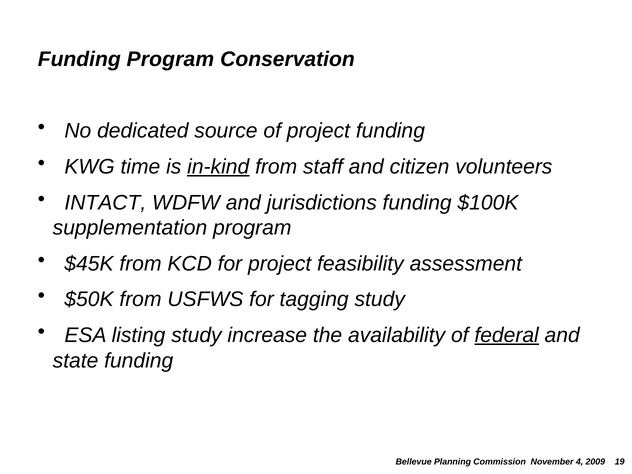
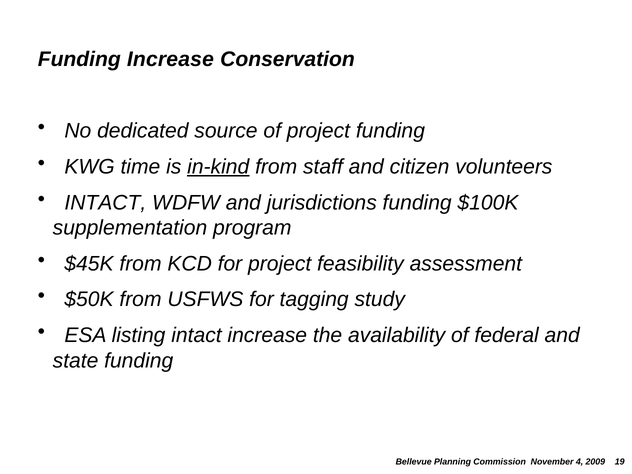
Funding Program: Program -> Increase (170, 59)
listing study: study -> intact (196, 335)
federal underline: present -> none (507, 335)
